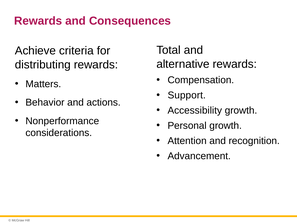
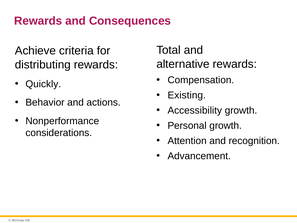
Matters: Matters -> Quickly (43, 84)
Support: Support -> Existing (187, 95)
